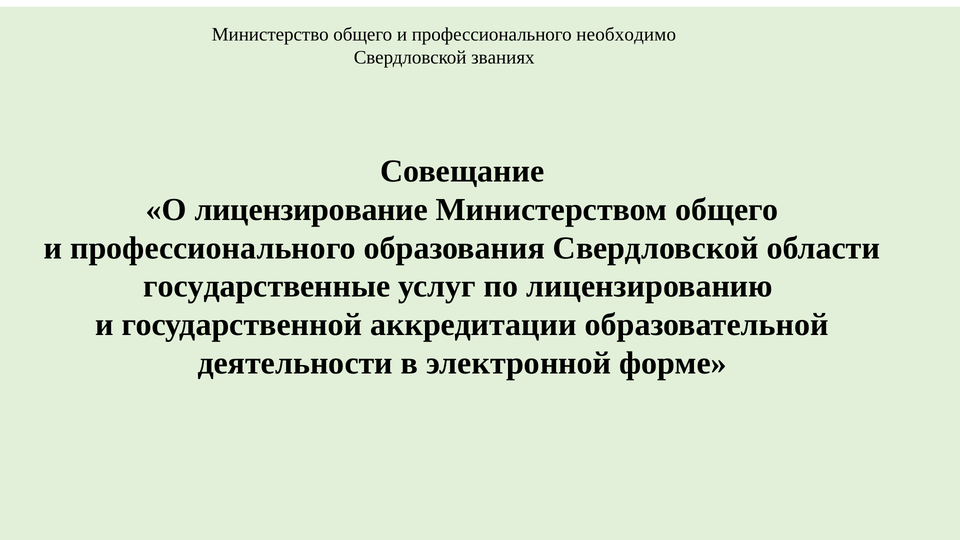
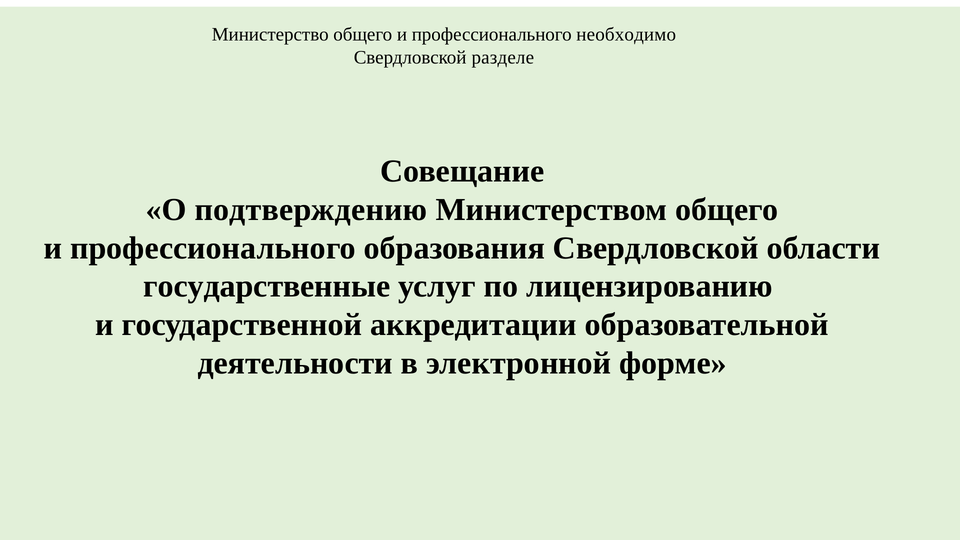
званиях: званиях -> разделе (503, 57)
лицензирование: лицензирование -> подтверждению (311, 210)
